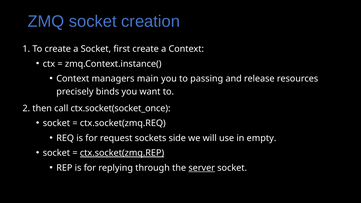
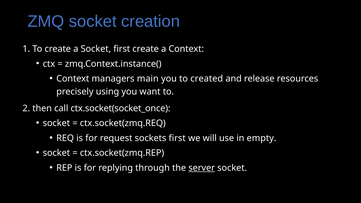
passing: passing -> created (207, 79)
binds: binds -> using (107, 92)
sockets side: side -> first (177, 138)
ctx.socket(zmq.REP underline: present -> none (122, 153)
